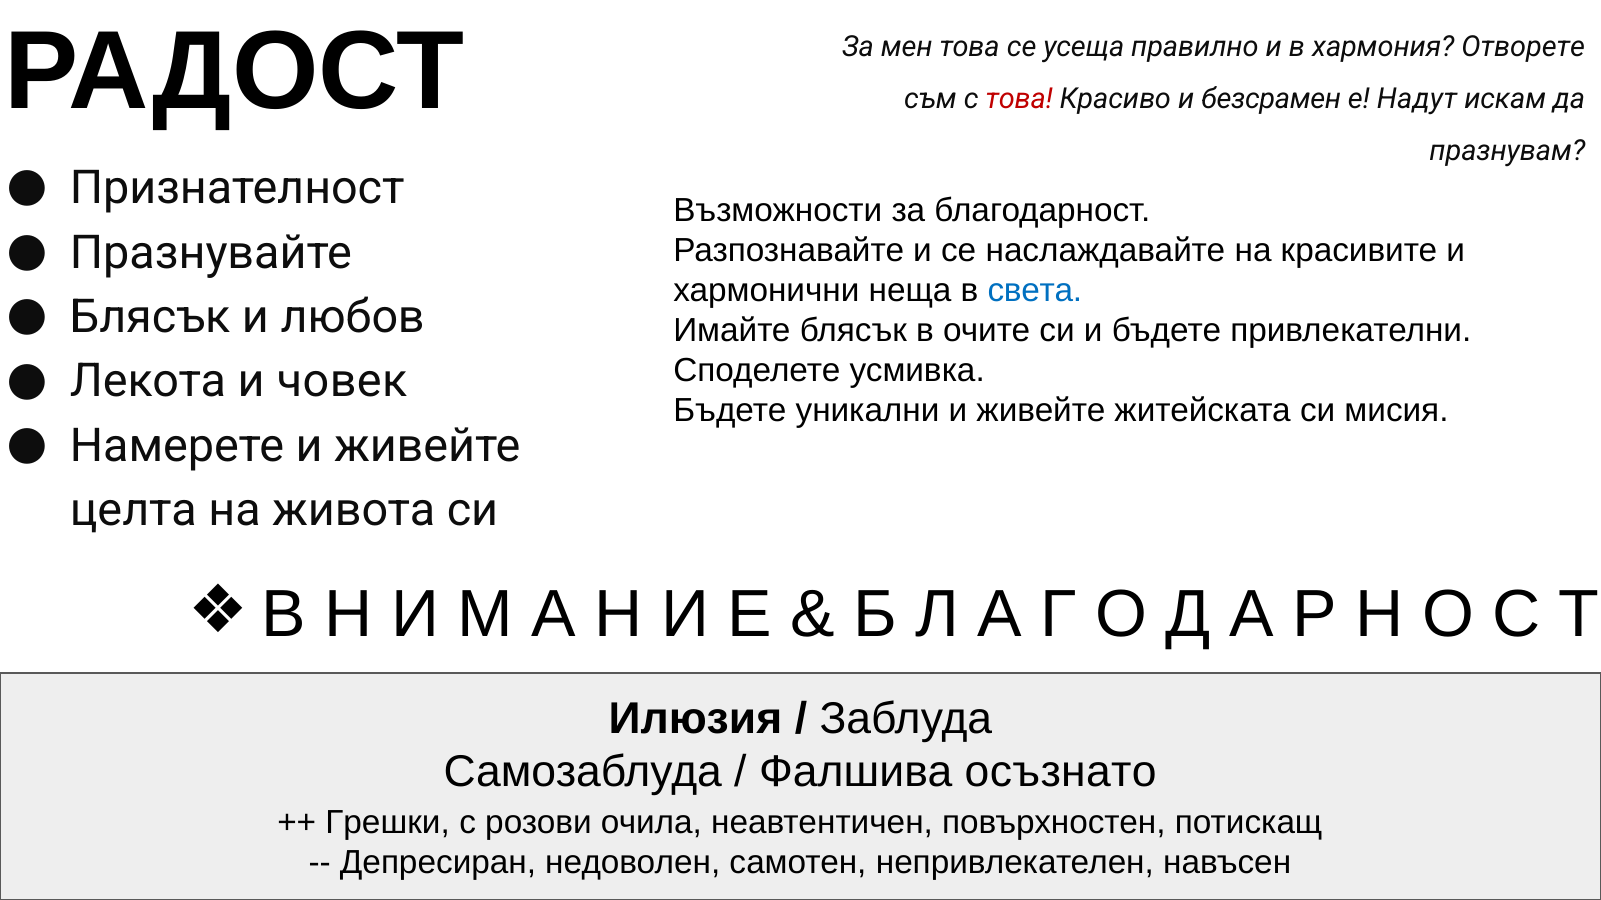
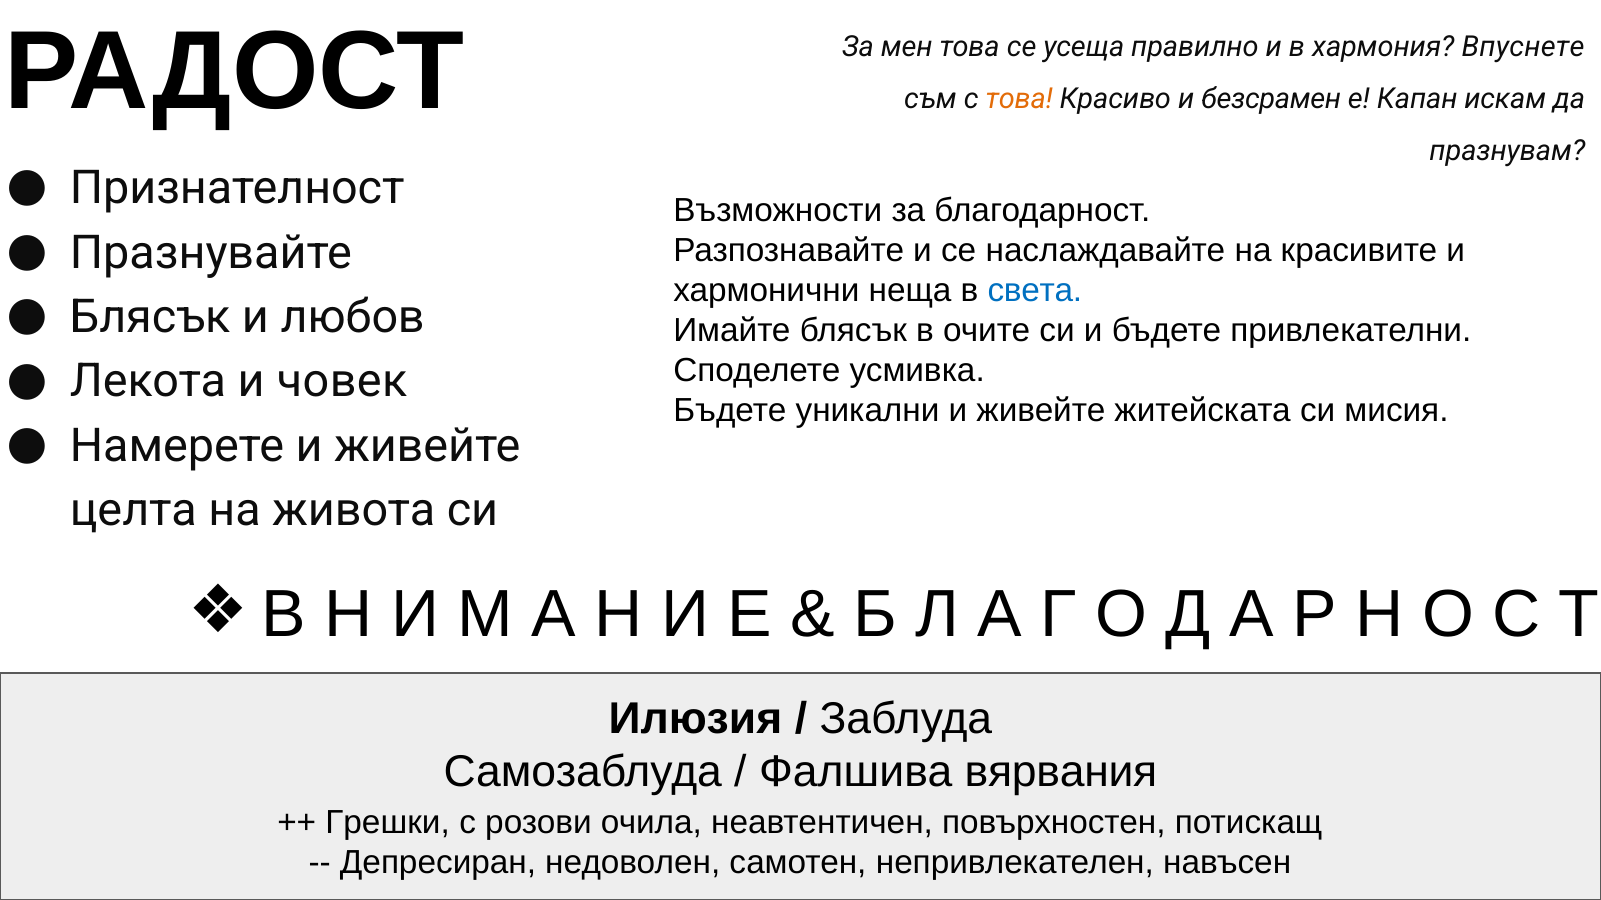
Отворете: Отворете -> Впуснете (1523, 47)
това colour: red -> orange (1019, 99)
Надут: Надут -> Капан (1417, 99)
осъзнато: осъзнато -> вярвания (1061, 773)
